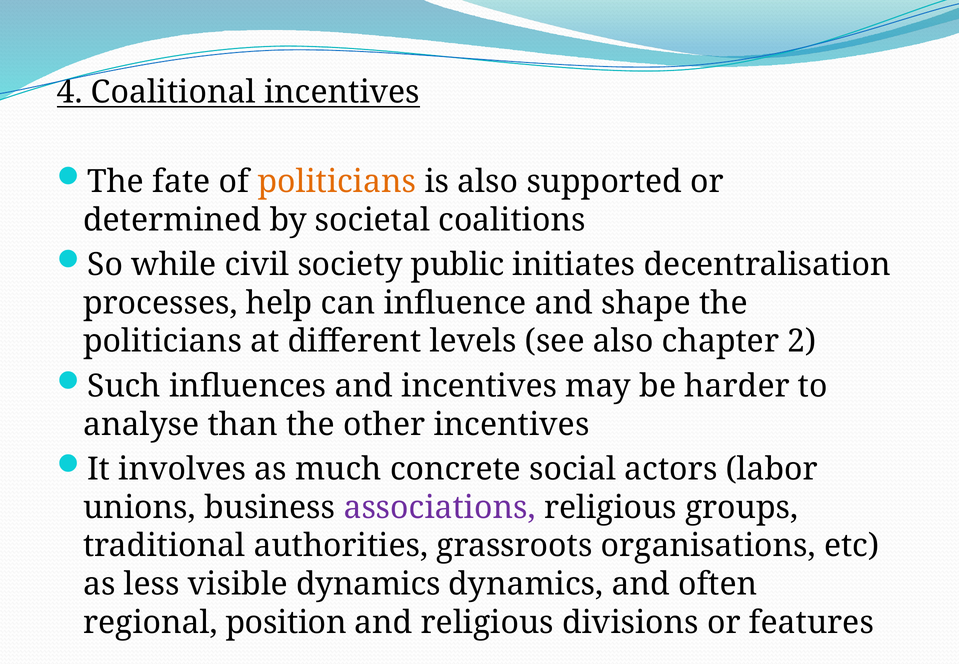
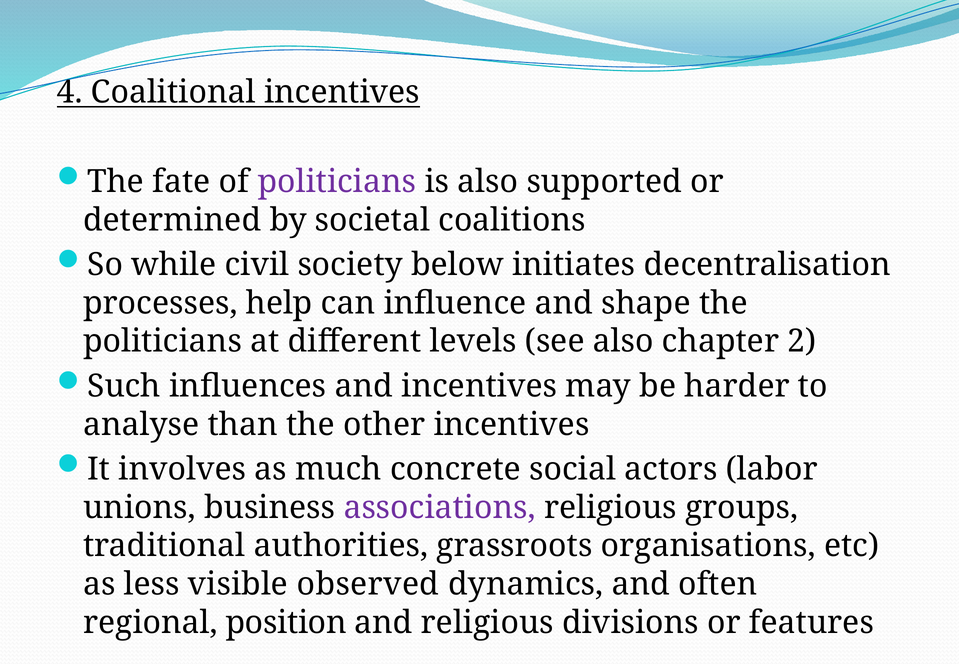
politicians colour: orange -> purple (337, 182)
public: public -> below (457, 265)
visible dynamics: dynamics -> observed (368, 584)
